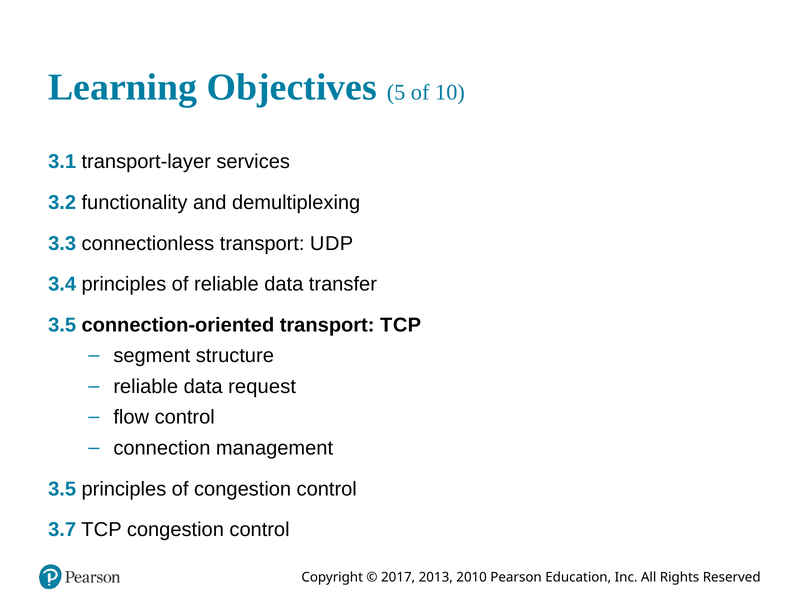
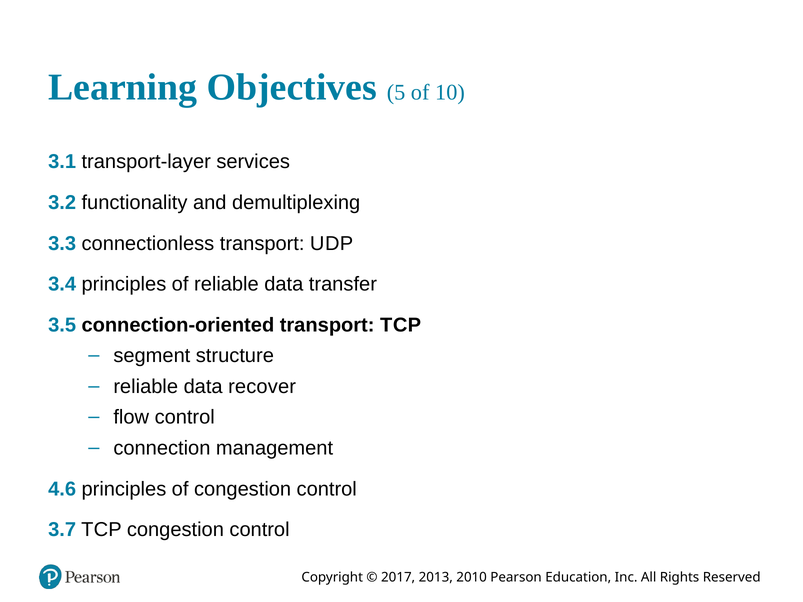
request: request -> recover (262, 387)
3.5: 3.5 -> 4.6 (62, 489)
